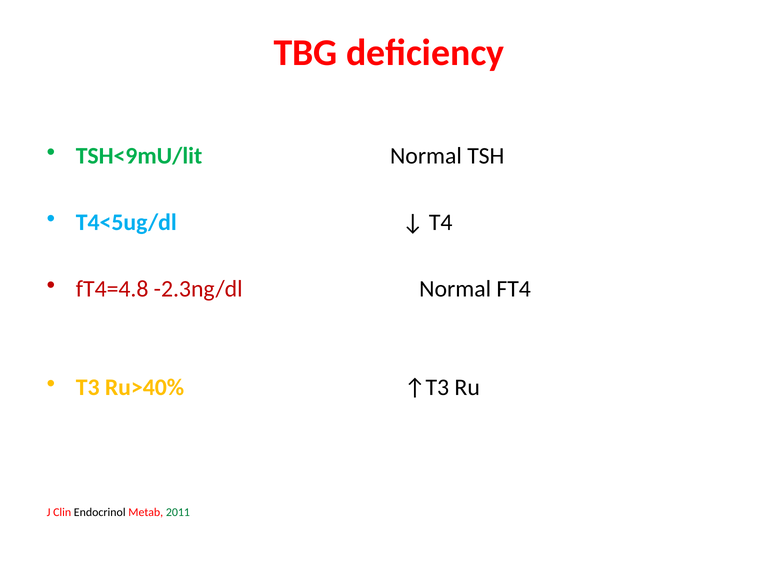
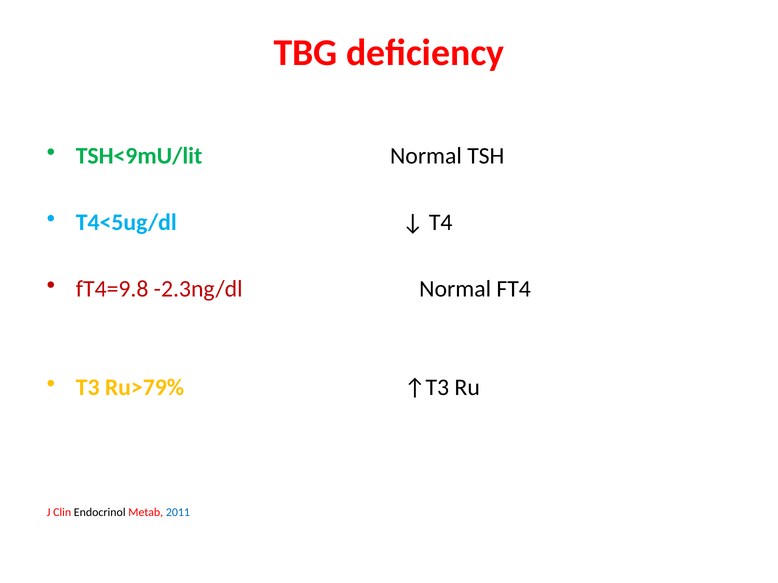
fT4=4.8: fT4=4.8 -> fT4=9.8 (112, 289)
Ru>40%: Ru>40% -> Ru>79% (145, 388)
2011 colour: green -> blue (178, 513)
